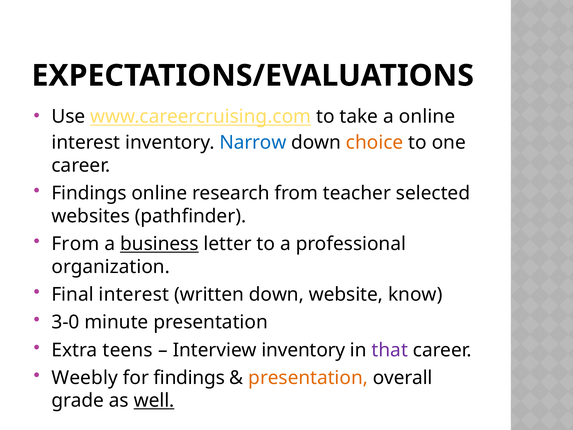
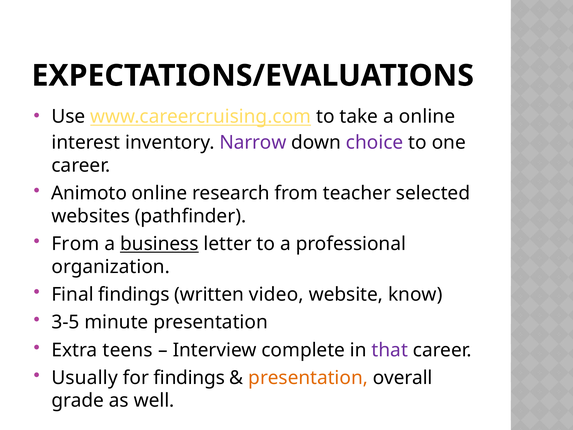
Narrow colour: blue -> purple (253, 143)
choice colour: orange -> purple (375, 143)
Findings: Findings -> Animoto (89, 193)
Final interest: interest -> findings (134, 294)
written down: down -> video (276, 294)
3-0: 3-0 -> 3-5 (65, 322)
Interview inventory: inventory -> complete (303, 350)
Weebly: Weebly -> Usually (85, 378)
well underline: present -> none (154, 400)
